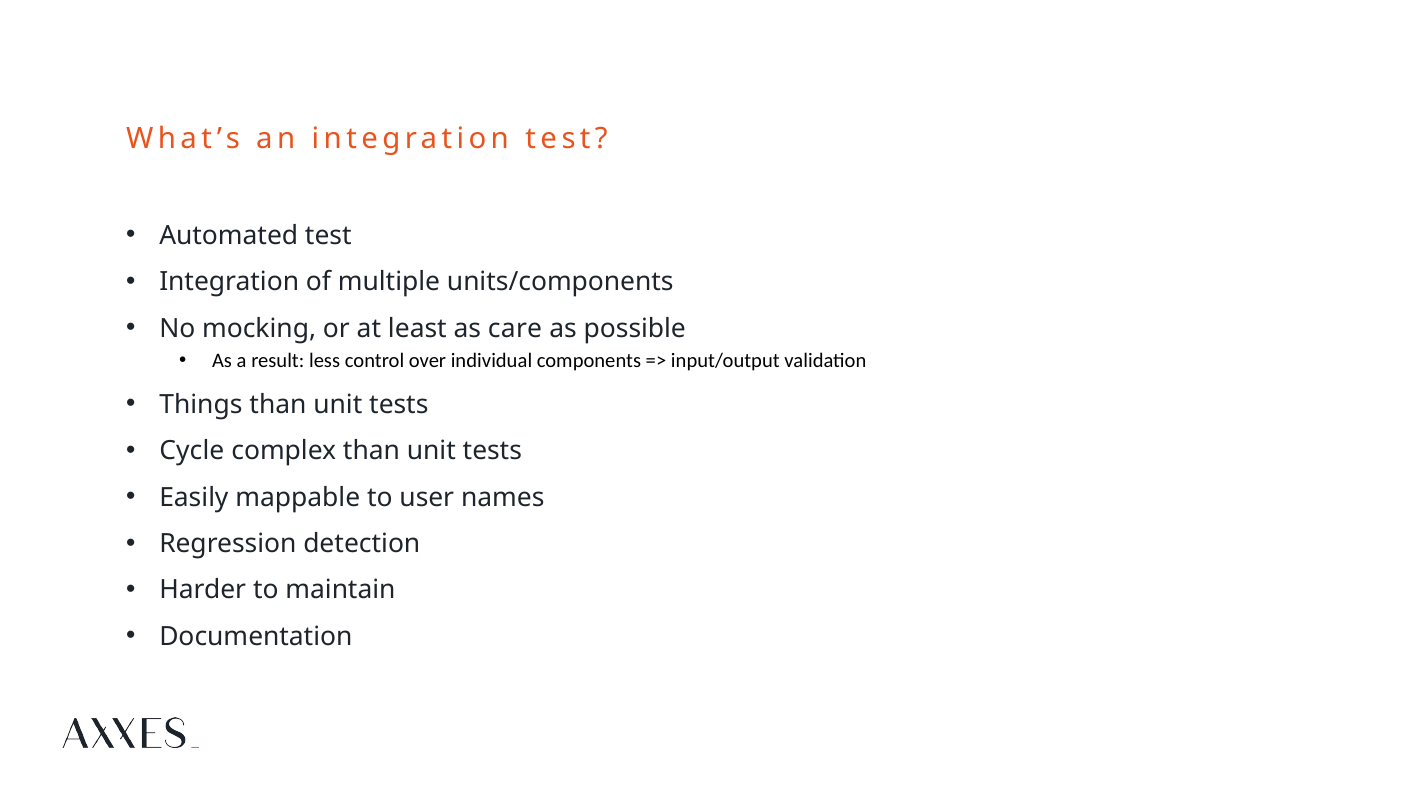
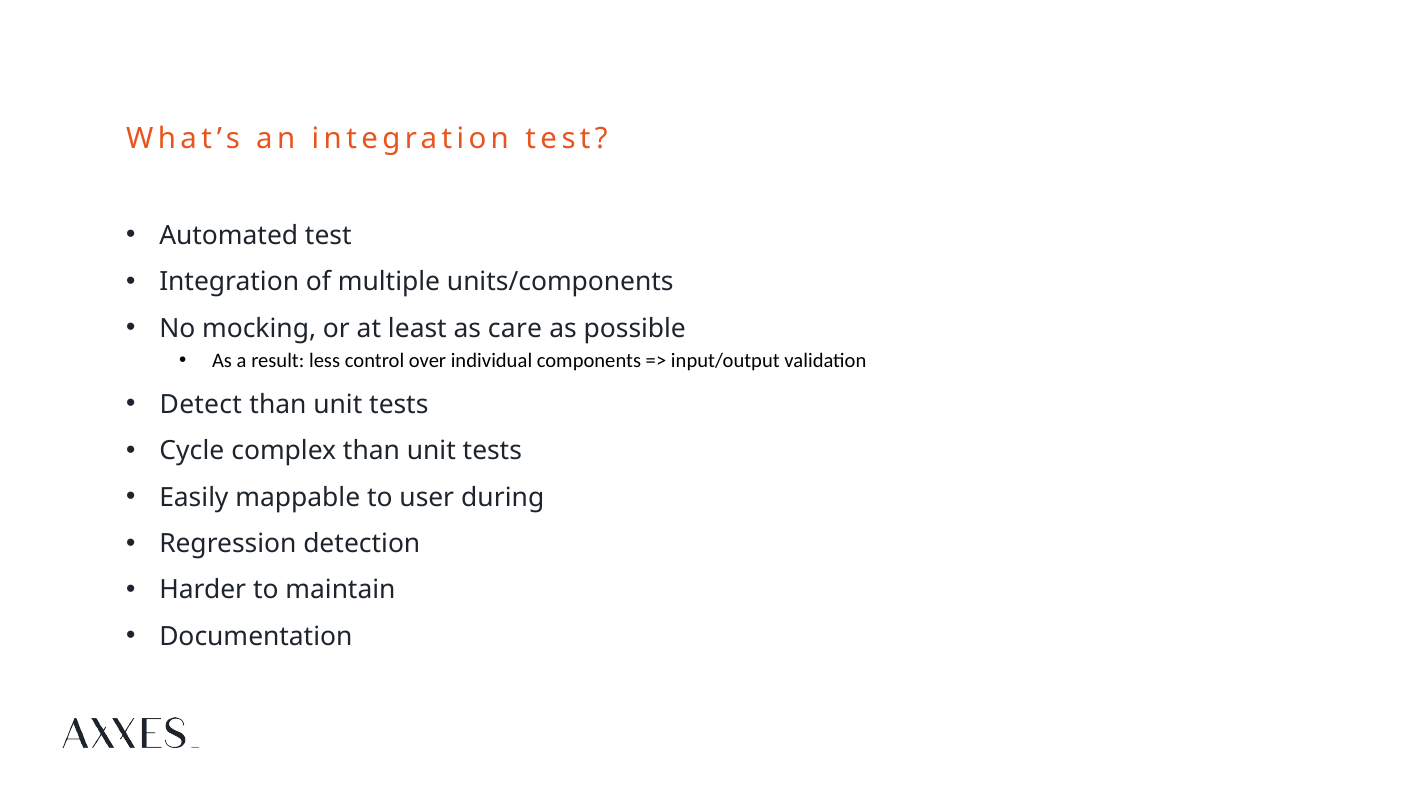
Things: Things -> Detect (201, 405)
names: names -> during (503, 497)
